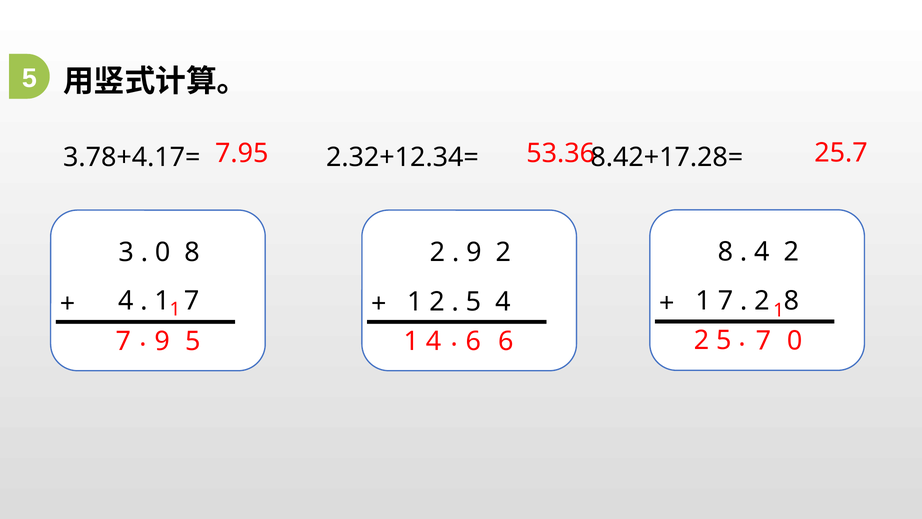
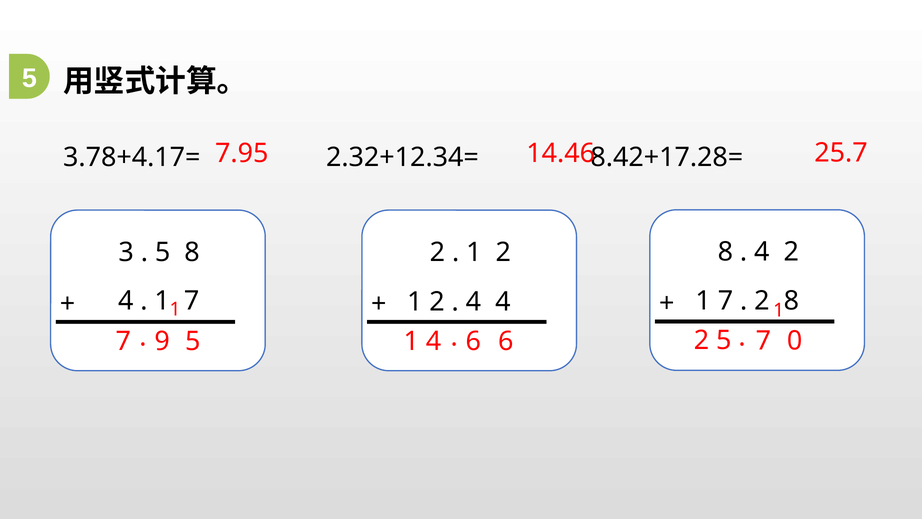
53.36: 53.36 -> 14.46 (561, 153)
0: 0 -> 5 (163, 252)
9: 9 -> 1 (474, 252)
5: 5 -> 4 (473, 301)
